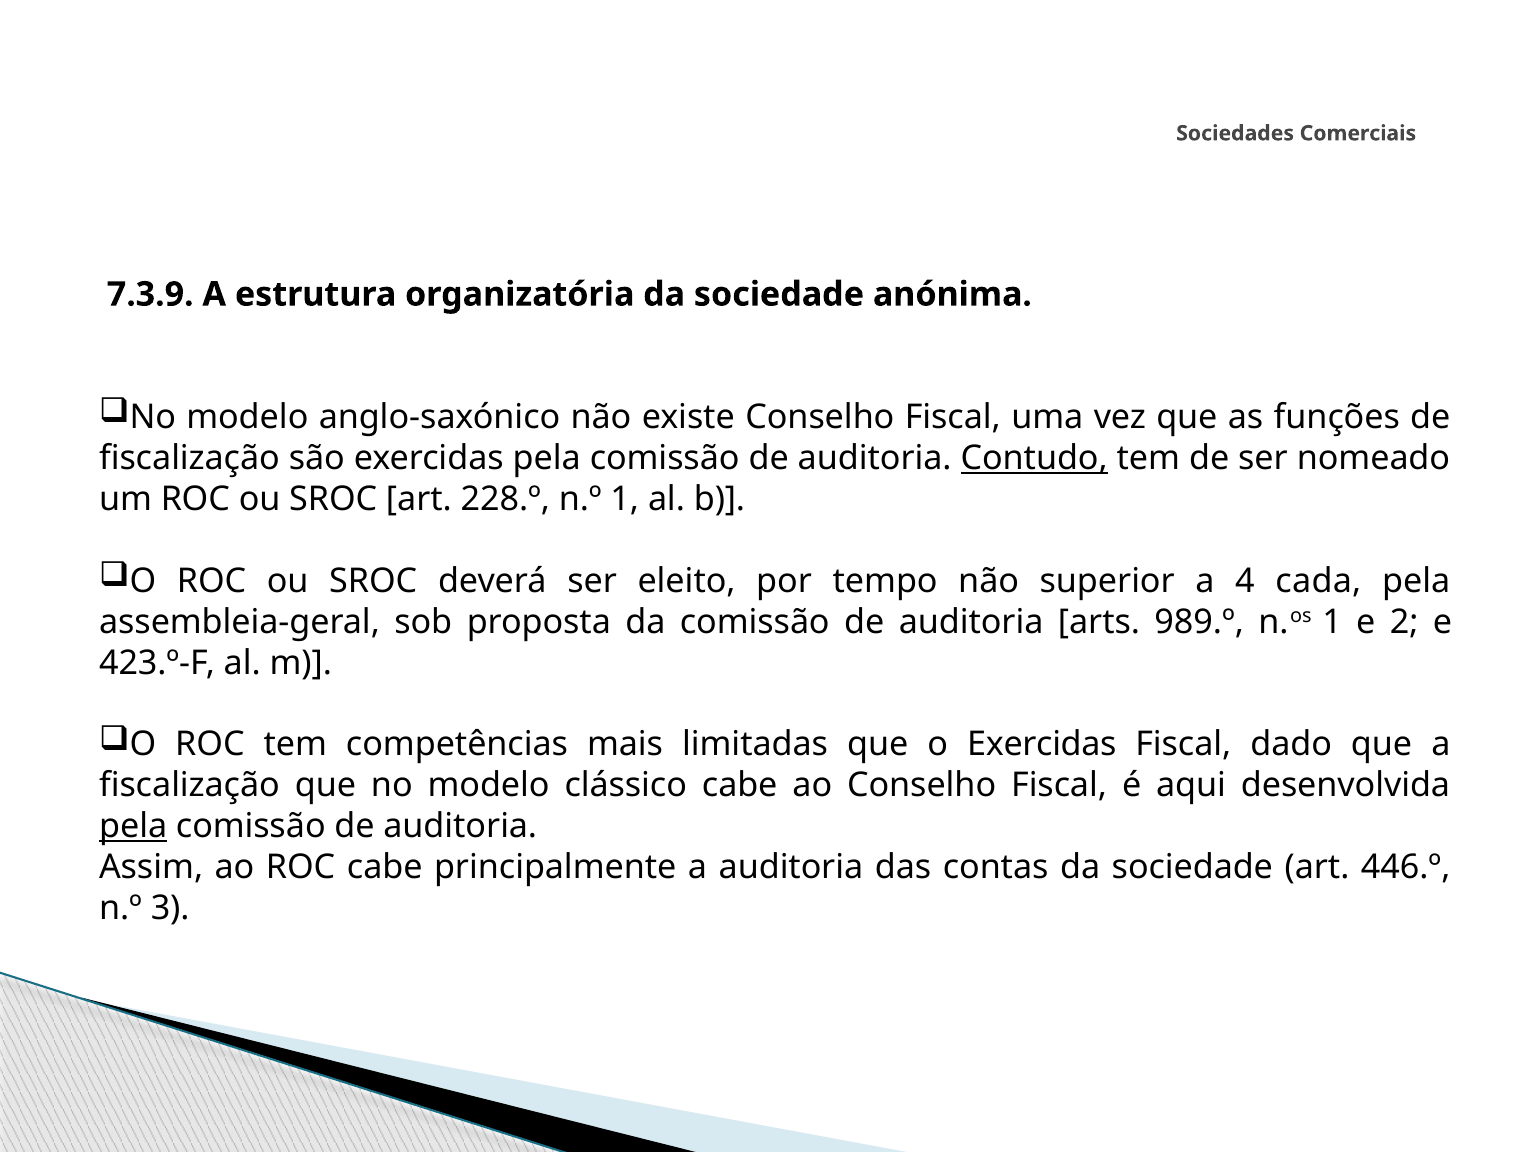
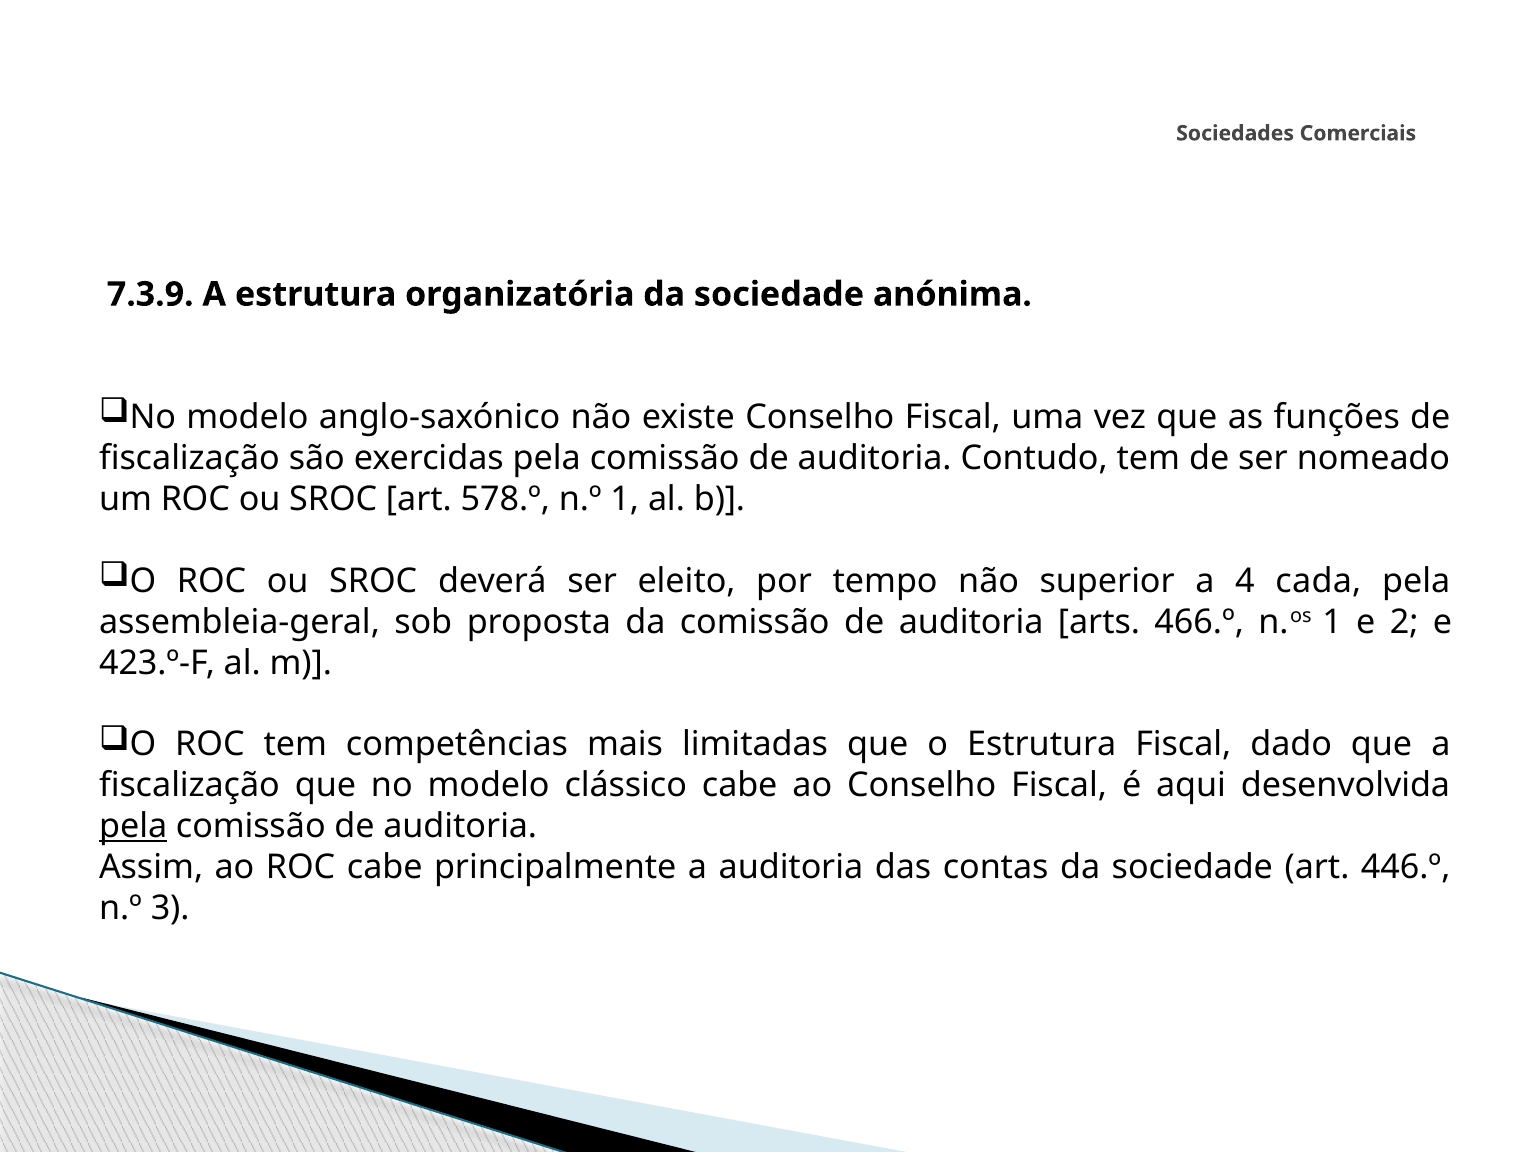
Contudo underline: present -> none (1034, 458)
228.º: 228.º -> 578.º (505, 499)
989.º: 989.º -> 466.º (1199, 622)
o Exercidas: Exercidas -> Estrutura (1042, 745)
